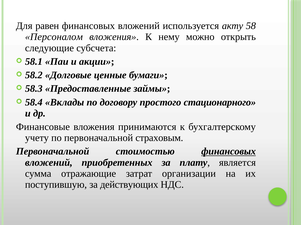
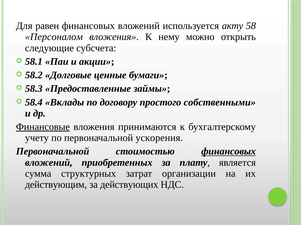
стационарного: стационарного -> собственными (220, 103)
Финансовые underline: none -> present (43, 127)
страховым: страховым -> ускорения (159, 138)
отражающие: отражающие -> структурных (89, 174)
поступившую: поступившую -> действующим (56, 185)
